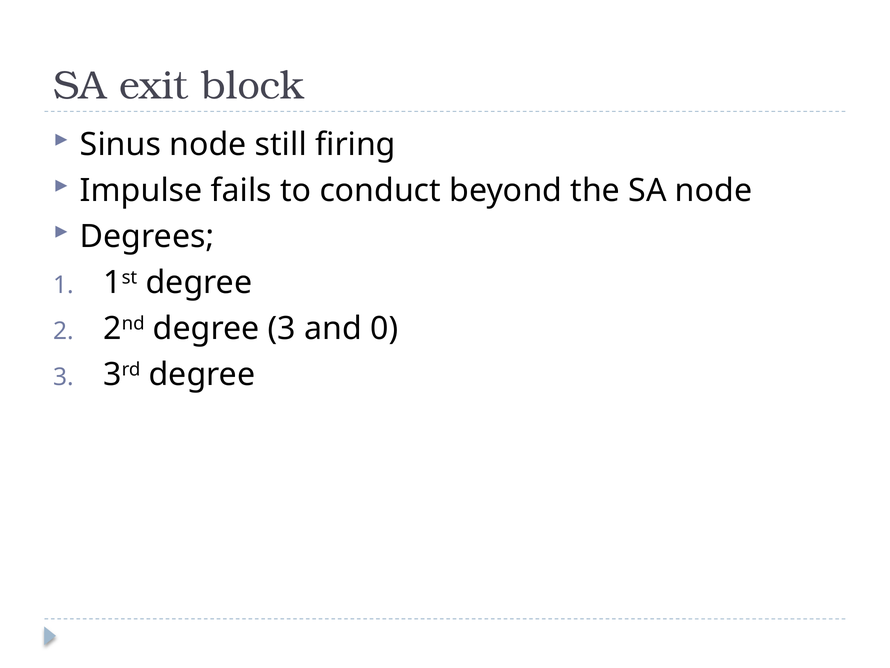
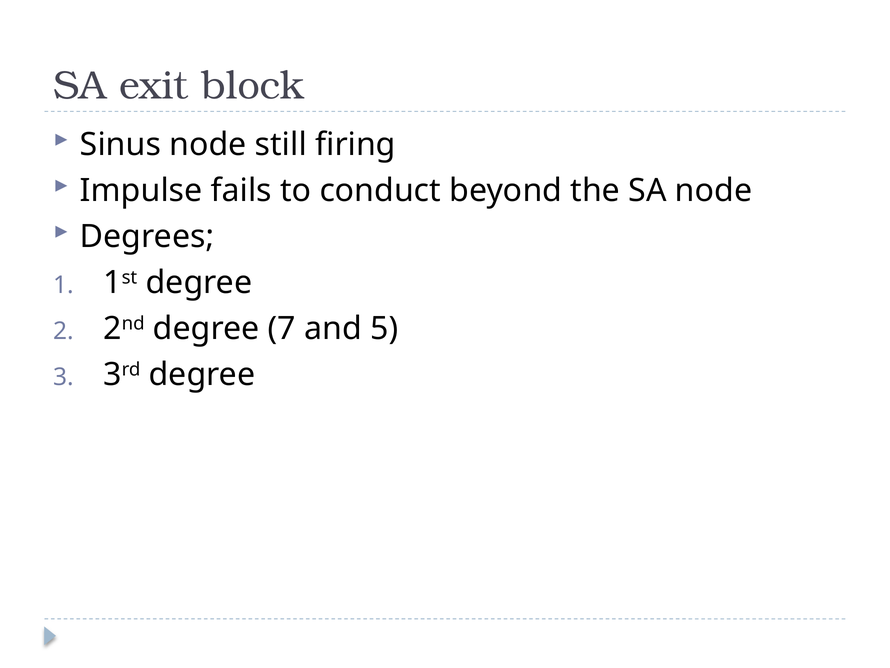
degree 3: 3 -> 7 (282, 328)
0: 0 -> 5 (384, 328)
